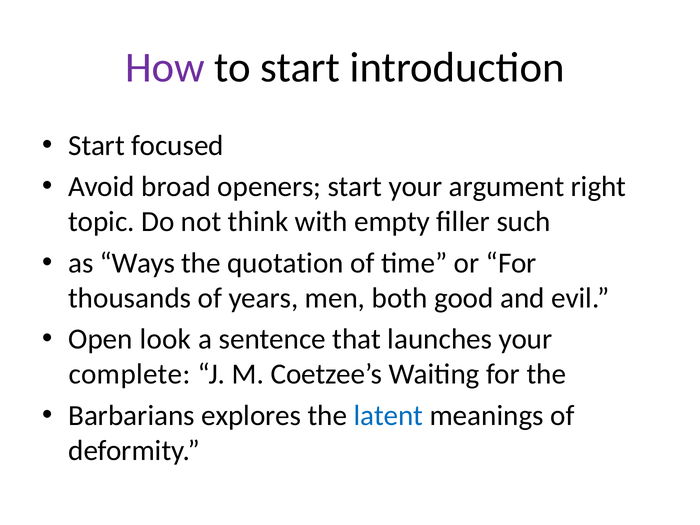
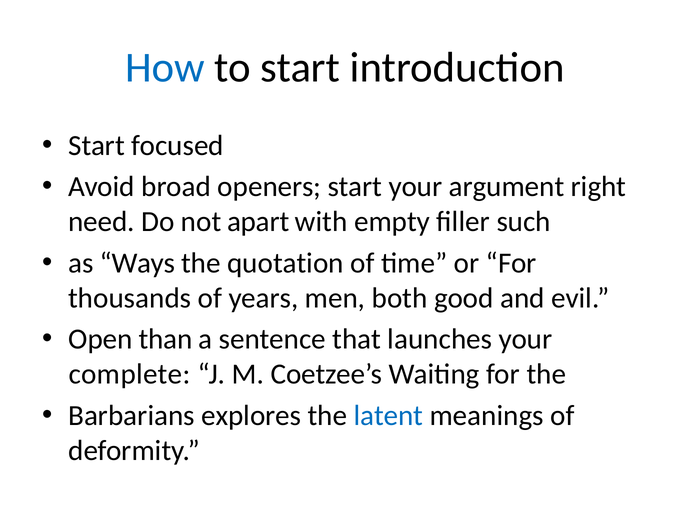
How colour: purple -> blue (165, 68)
topic: topic -> need (101, 222)
think: think -> apart (258, 222)
look: look -> than (166, 339)
